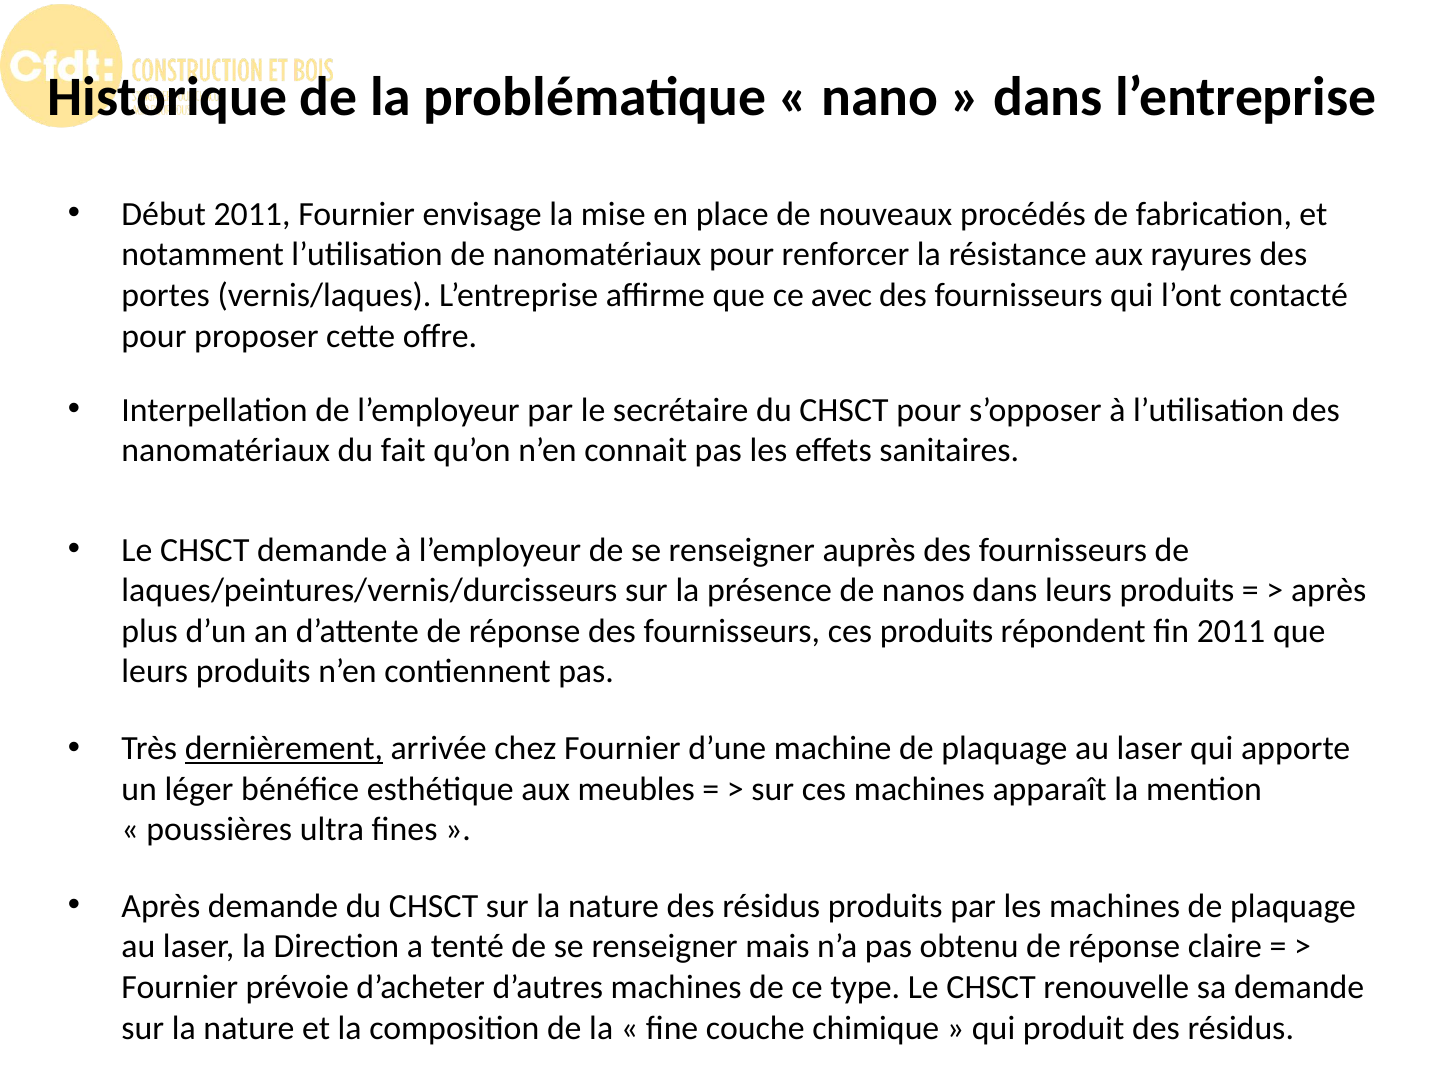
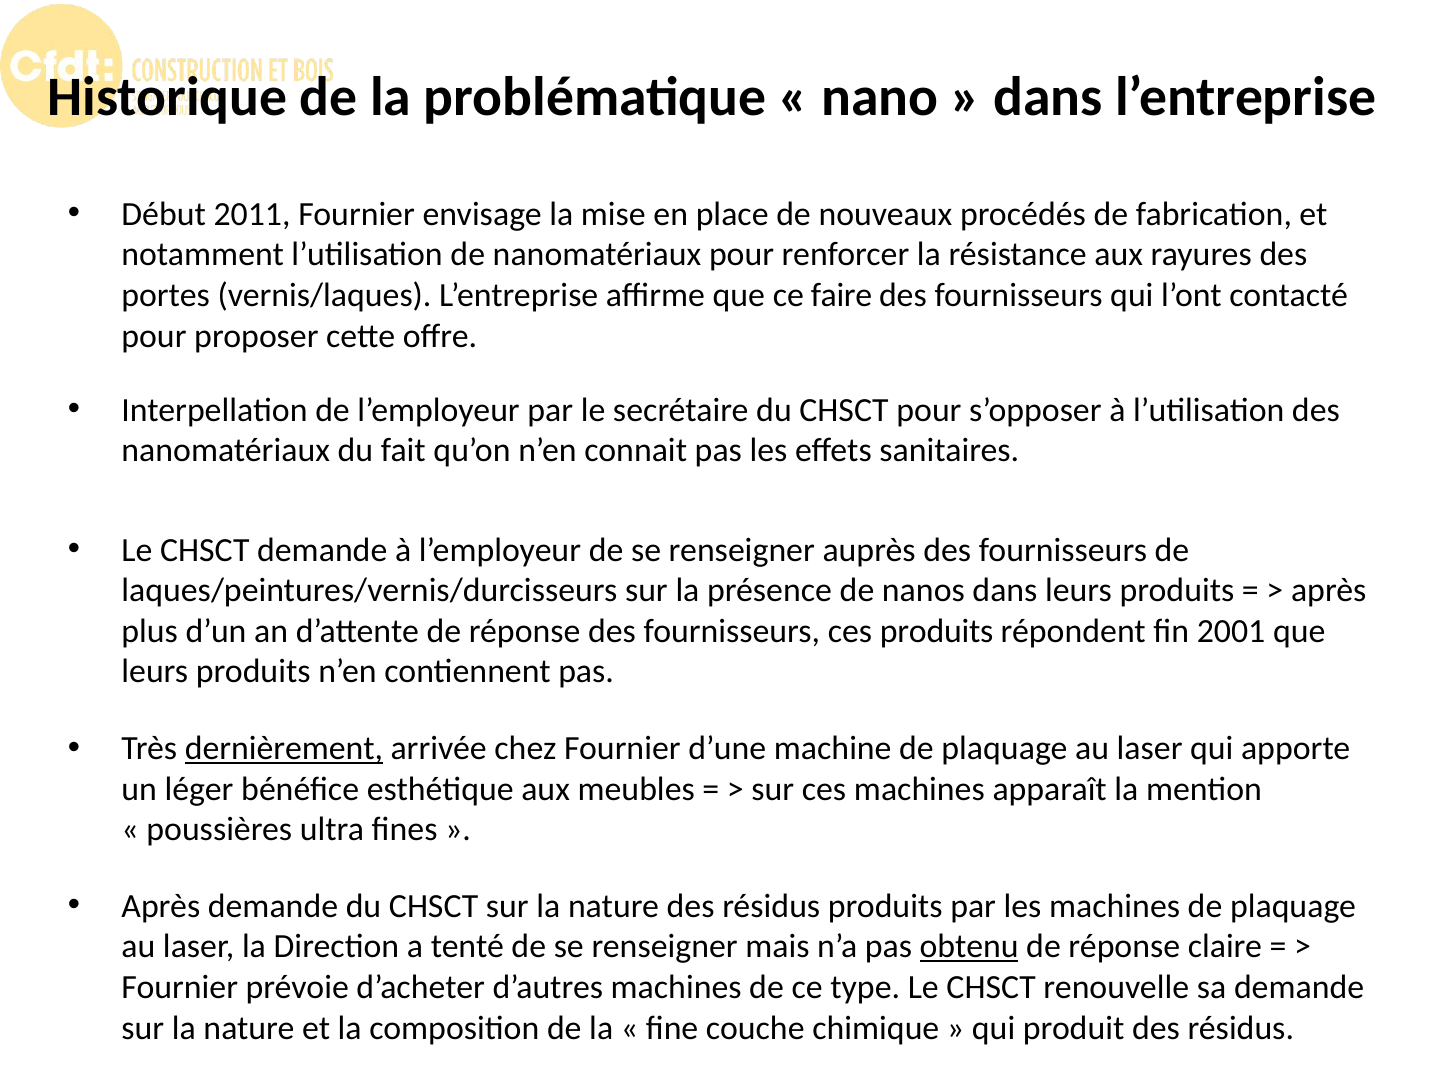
avec: avec -> faire (841, 295)
fin 2011: 2011 -> 2001 (1231, 631)
obtenu underline: none -> present (969, 947)
